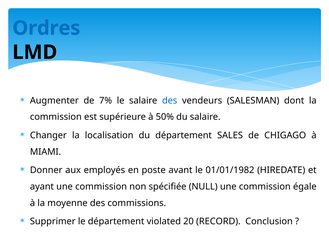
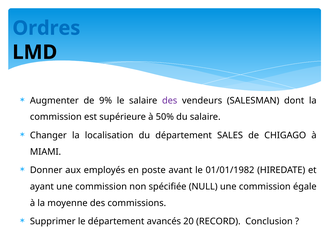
7%: 7% -> 9% (106, 100)
des colour: blue -> purple (170, 100)
violated: violated -> avancés (164, 221)
